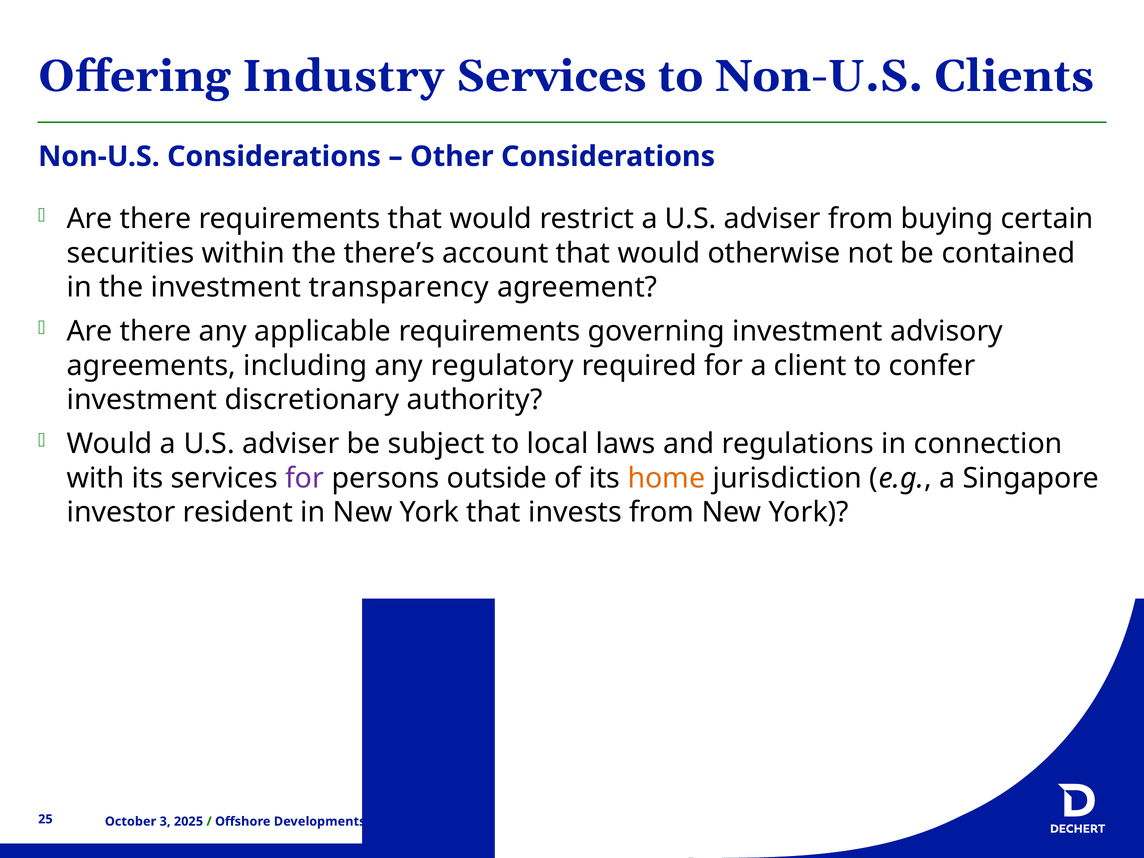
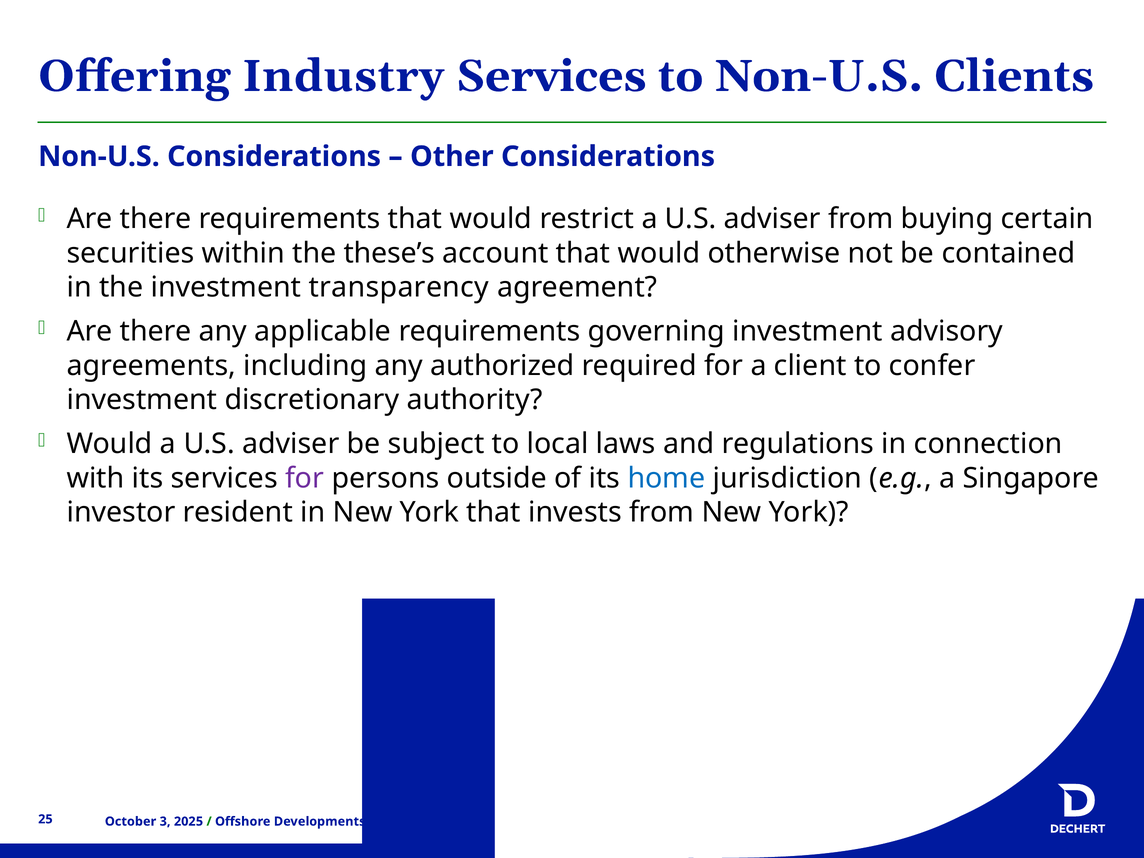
there’s: there’s -> these’s (389, 253)
regulatory: regulatory -> authorized (502, 366)
home colour: orange -> blue (666, 478)
